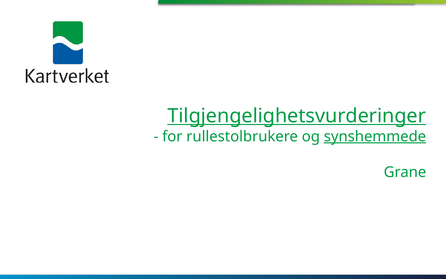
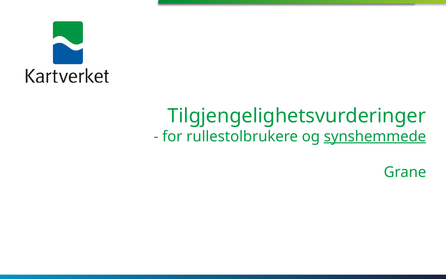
Tilgjengelighetsvurderinger underline: present -> none (297, 116)
